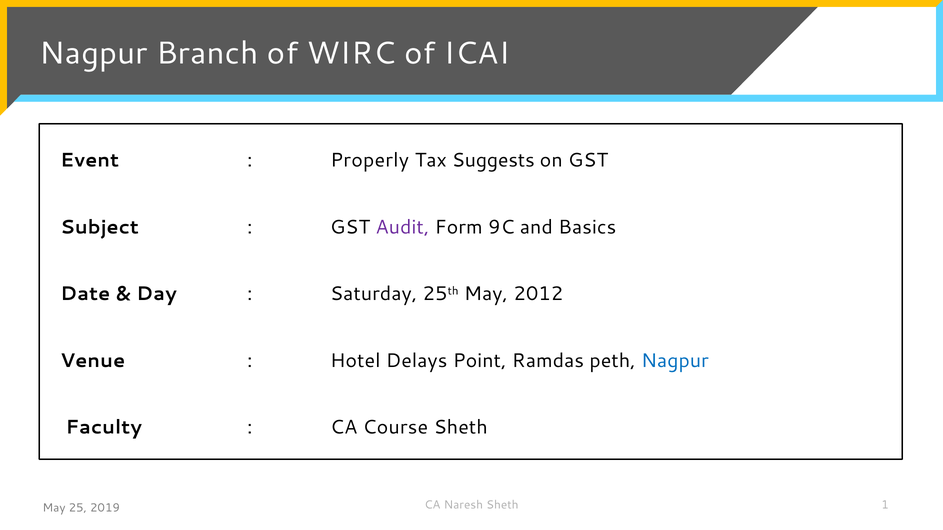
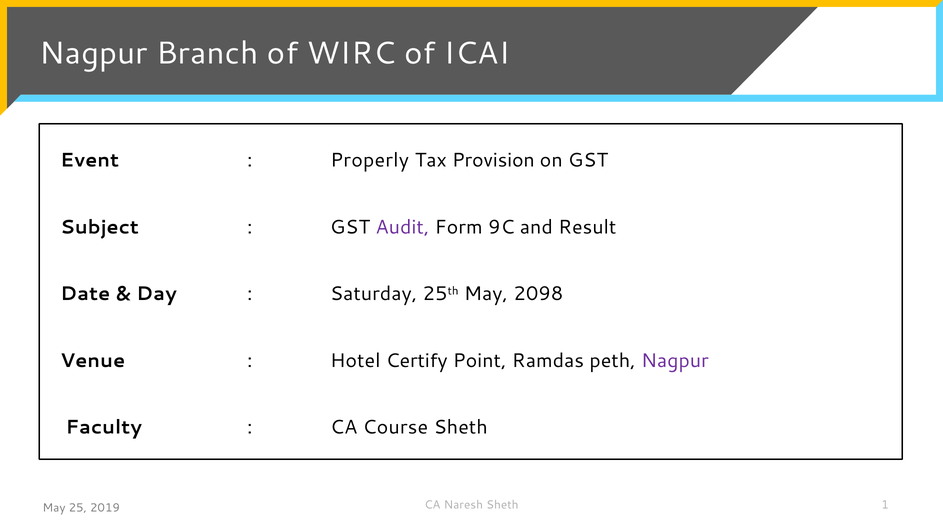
Suggests: Suggests -> Provision (493, 161)
Basics: Basics -> Result (587, 227)
2012: 2012 -> 2098 (538, 294)
Delays: Delays -> Certify (417, 361)
Nagpur colour: blue -> purple (675, 361)
